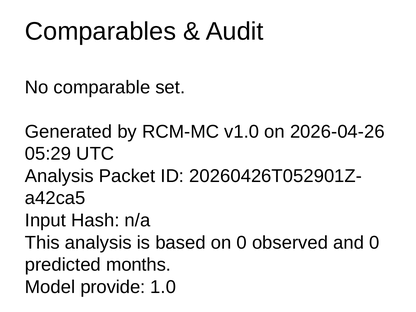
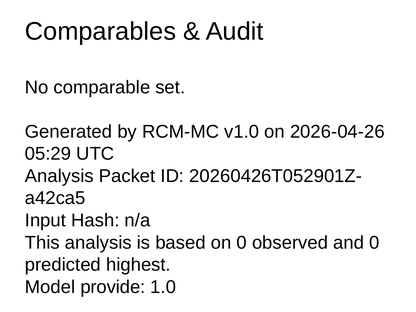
months: months -> highest (138, 265)
